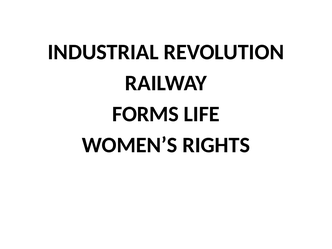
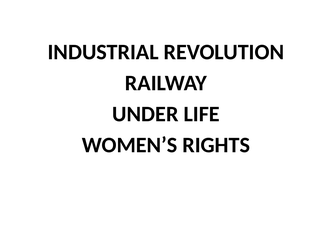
FORMS: FORMS -> UNDER (145, 114)
